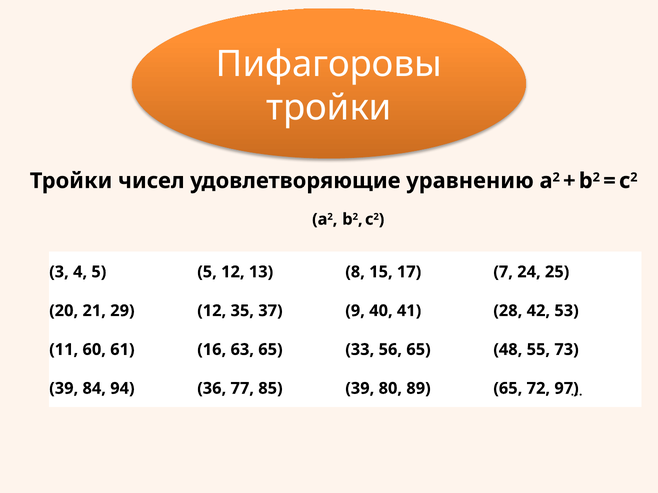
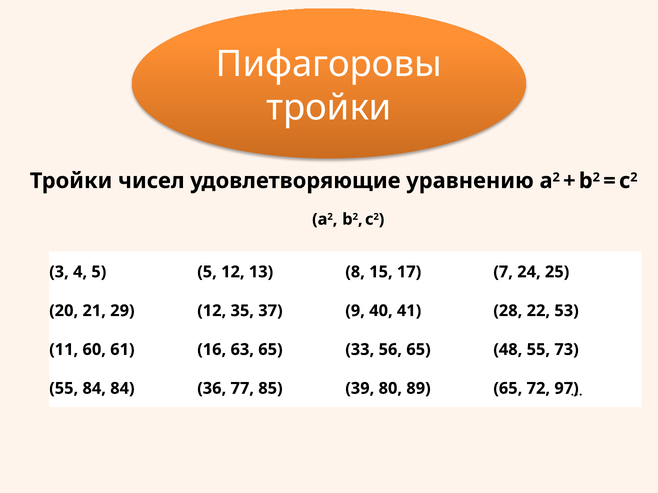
42: 42 -> 22 (538, 311)
39: 39 -> 55 (64, 389)
84 94: 94 -> 84 (122, 389)
